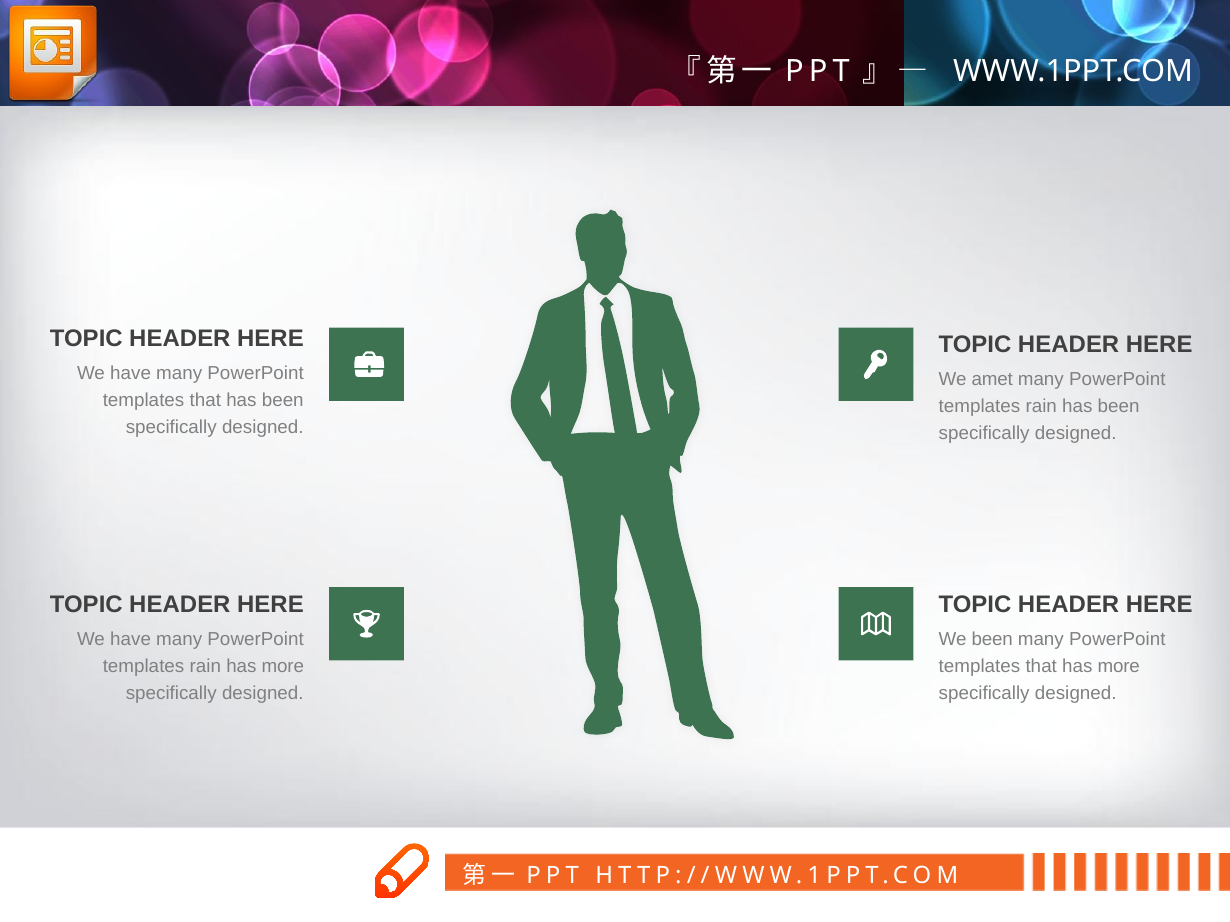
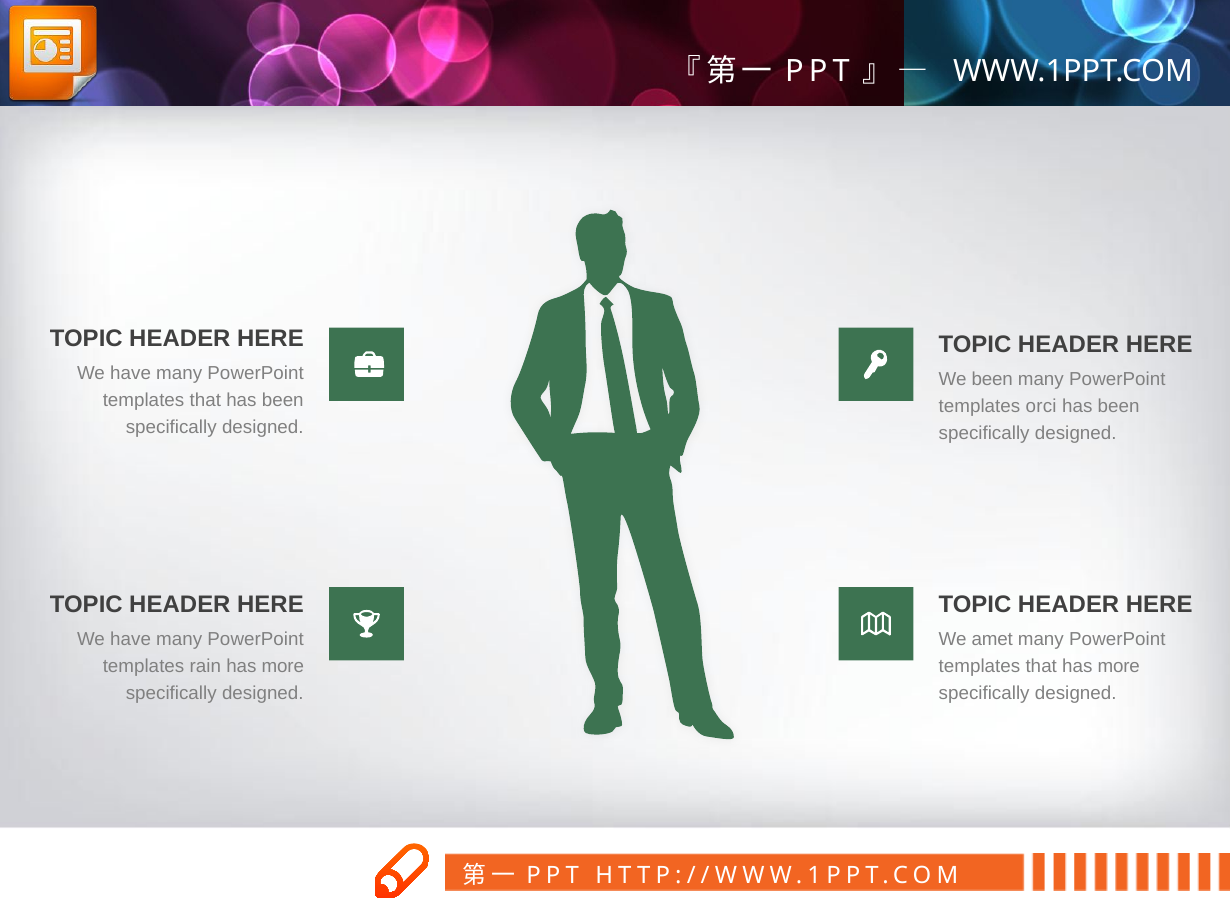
We amet: amet -> been (992, 379)
rain: rain -> orci (1041, 406)
We been: been -> amet (992, 640)
